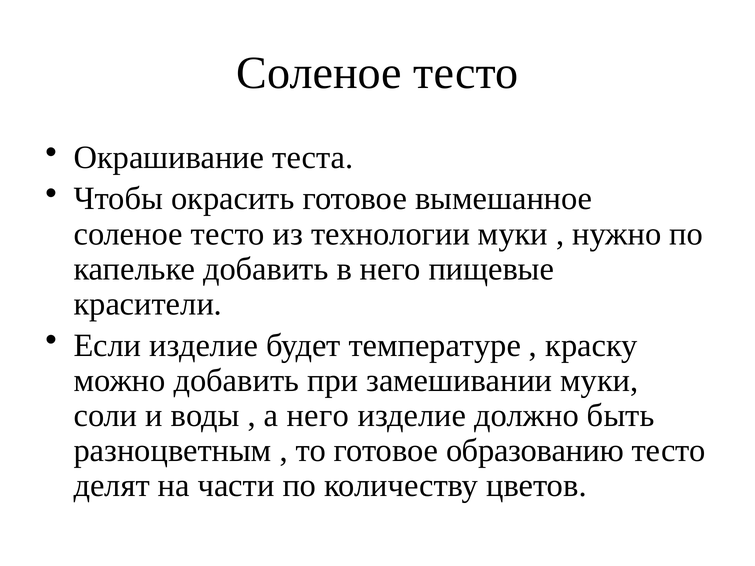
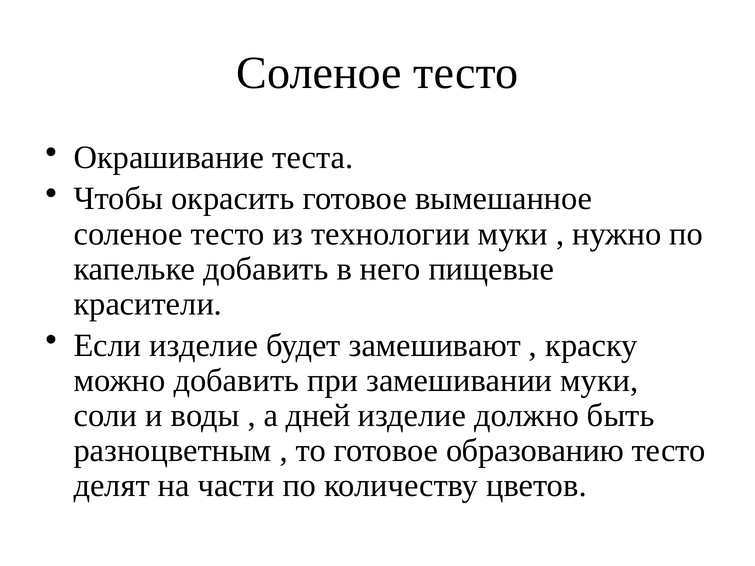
температуре: температуре -> замешивают (435, 345)
а него: него -> дней (318, 416)
